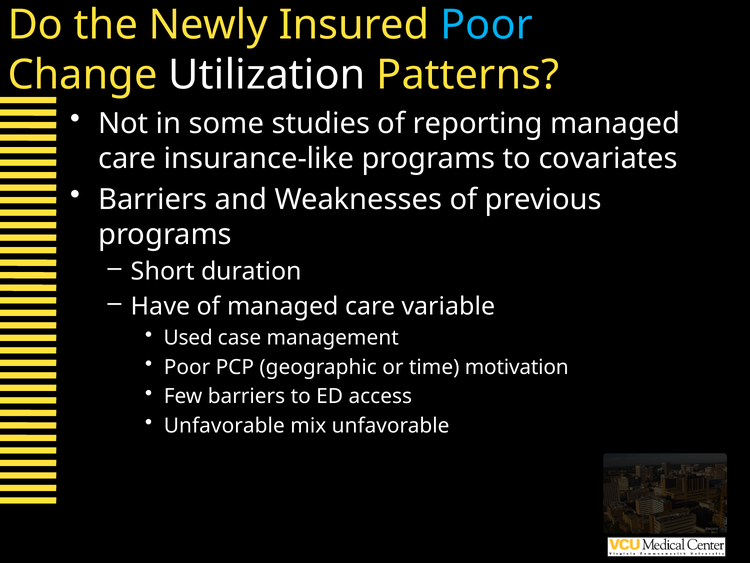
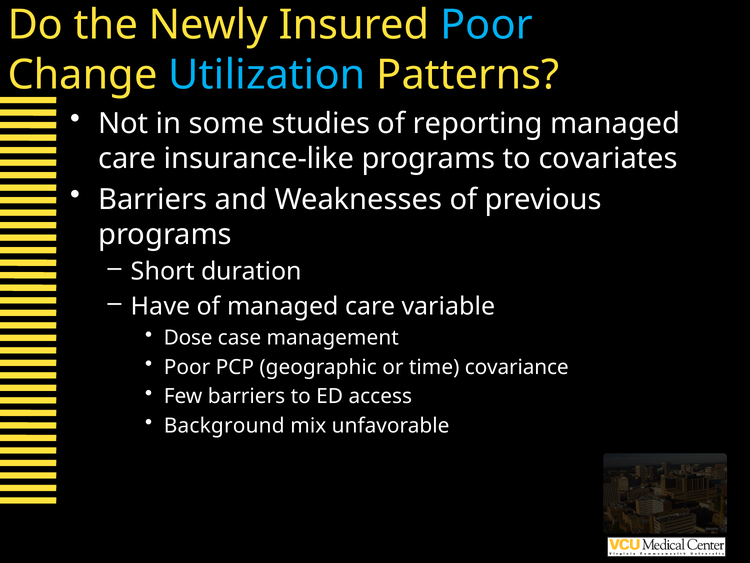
Utilization colour: white -> light blue (267, 75)
Used: Used -> Dose (188, 338)
motivation: motivation -> covariance (517, 367)
Unfavorable: Unfavorable -> Background (224, 425)
